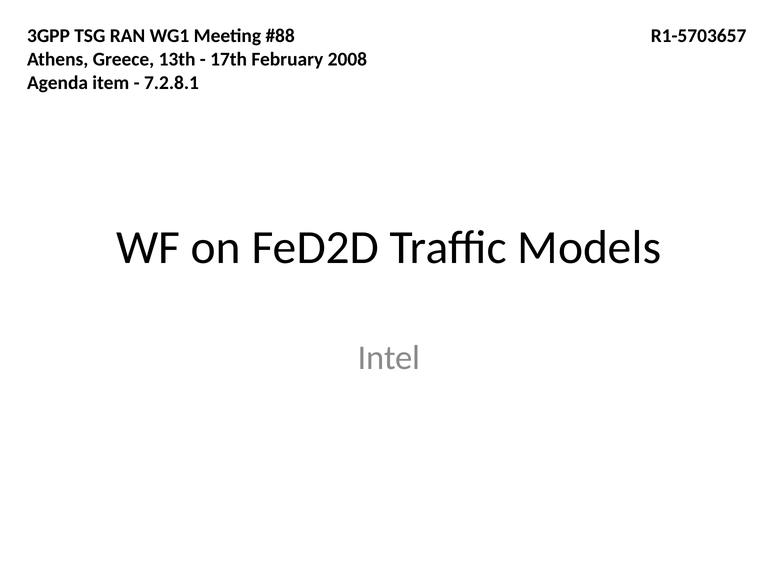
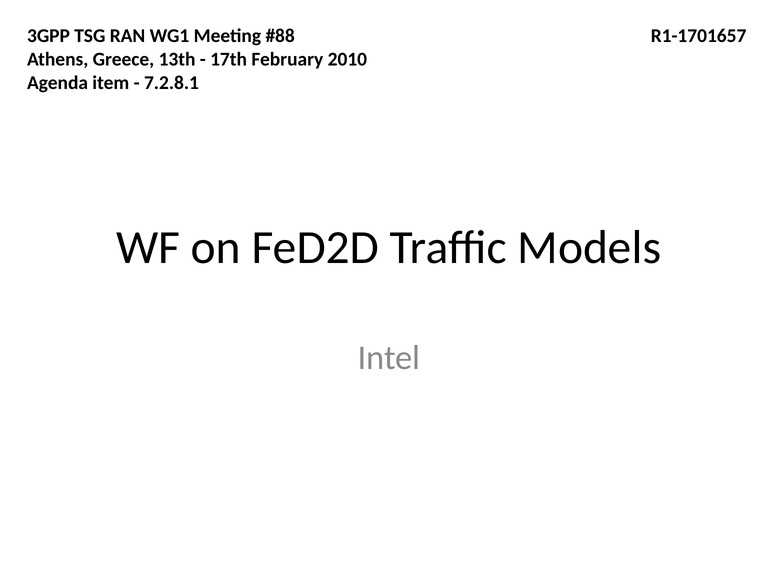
R1-5703657: R1-5703657 -> R1-1701657 (699, 36)
2008: 2008 -> 2010 (347, 59)
